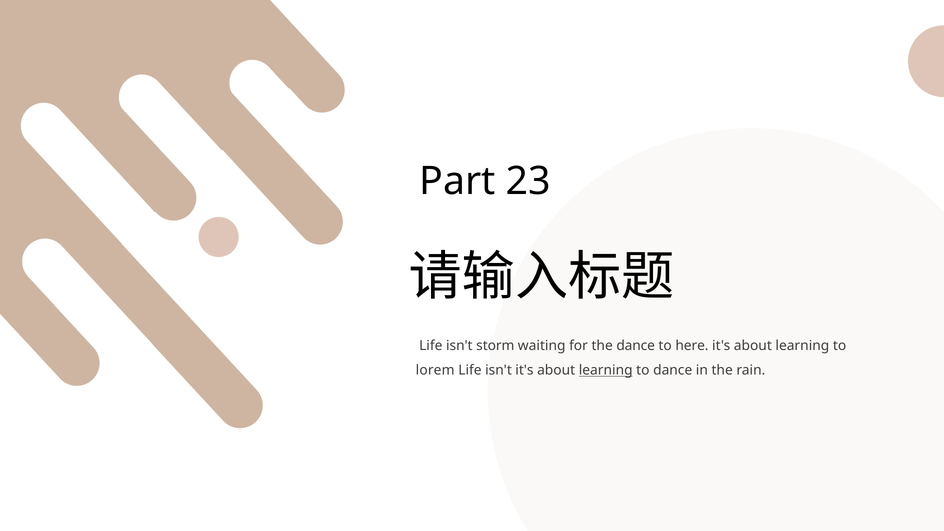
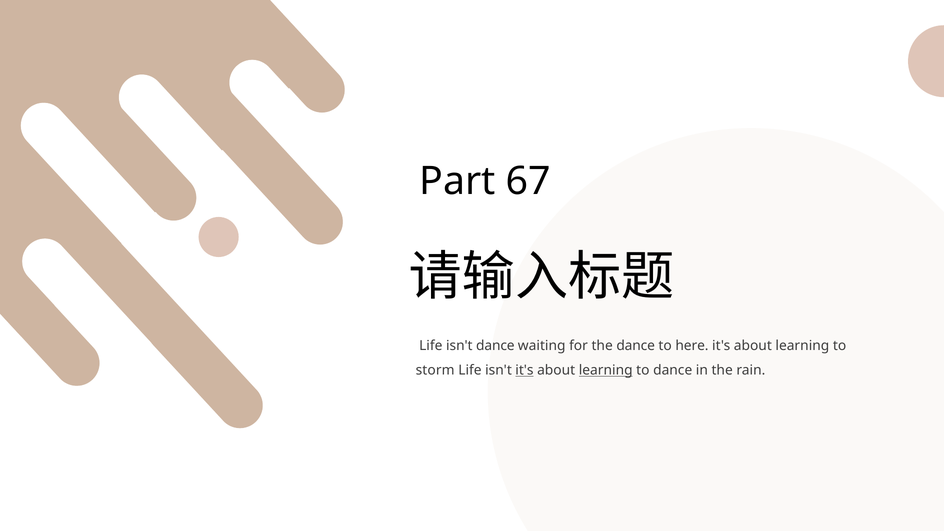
23: 23 -> 67 (528, 181)
isn't storm: storm -> dance (495, 346)
lorem: lorem -> storm (435, 370)
it's underline: none -> present (524, 370)
